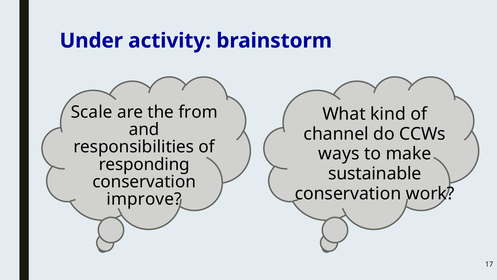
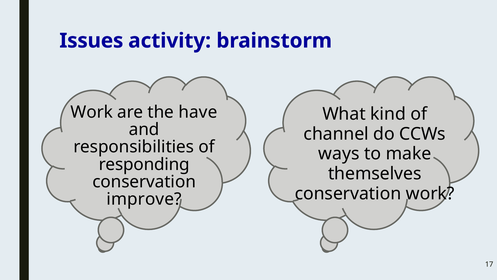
Under: Under -> Issues (91, 41)
Scale: Scale -> Work (92, 112)
from: from -> have (198, 112)
sustainable: sustainable -> themselves (375, 173)
